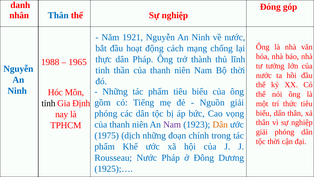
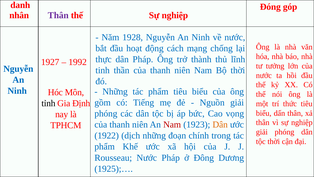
Thân colour: blue -> purple (58, 15)
1921: 1921 -> 1928 (133, 37)
1988: 1988 -> 1927 (50, 62)
1965: 1965 -> 1992 (78, 62)
Nam colour: purple -> red (172, 124)
1975: 1975 -> 1922 (107, 135)
